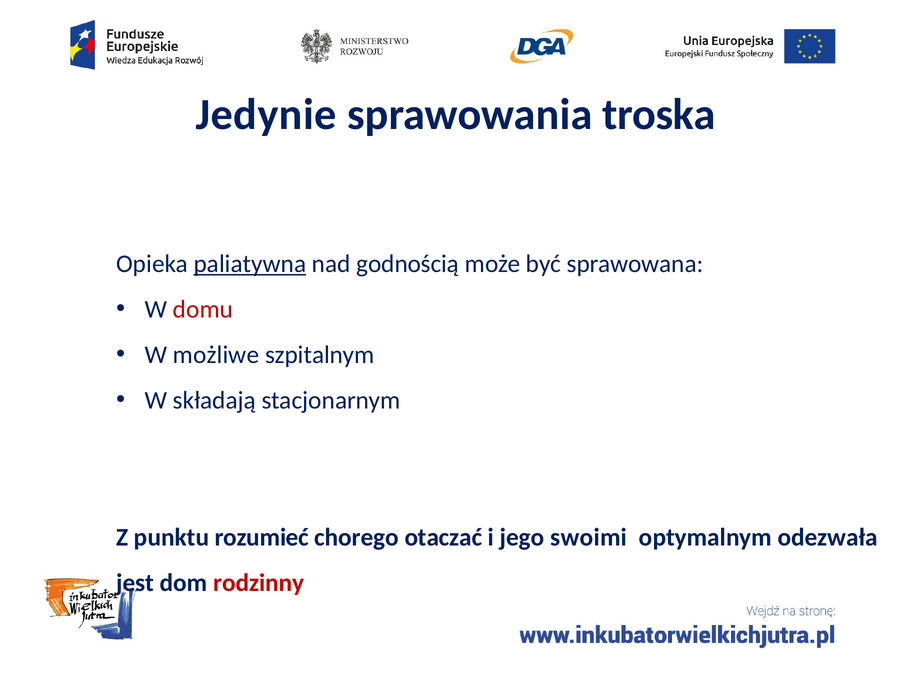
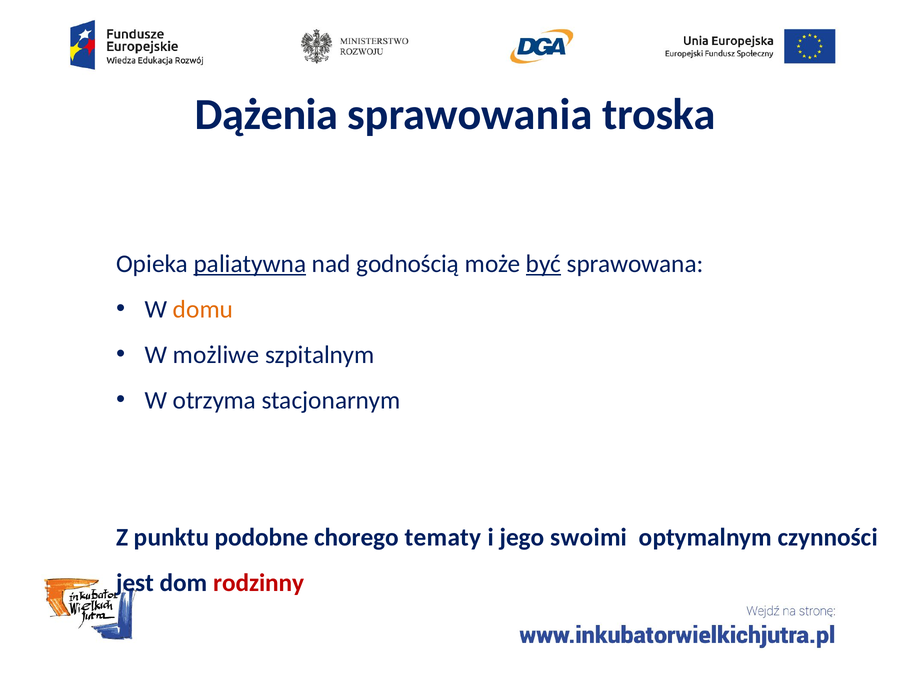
Jedynie: Jedynie -> Dążenia (267, 115)
być underline: none -> present (543, 263)
domu colour: red -> orange (203, 309)
składają: składają -> otrzyma (214, 400)
rozumieć: rozumieć -> podobne (262, 537)
otaczać: otaczać -> tematy (443, 537)
odezwała: odezwała -> czynności (828, 537)
